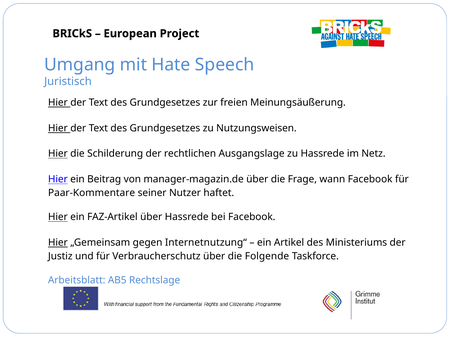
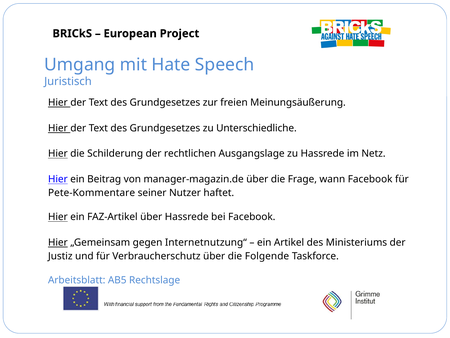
Nutzungsweisen: Nutzungsweisen -> Unterschiedliche (256, 128)
Paar-Kommentare: Paar-Kommentare -> Pete-Kommentare (92, 193)
